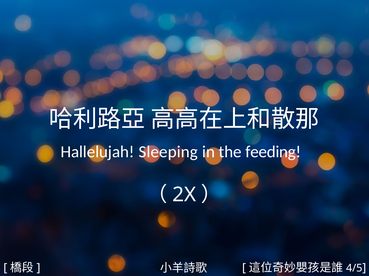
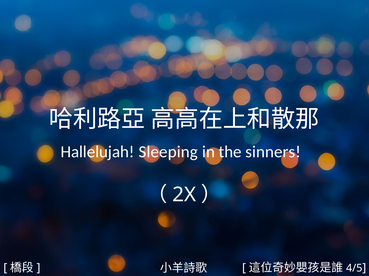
feeding: feeding -> sinners (273, 152)
